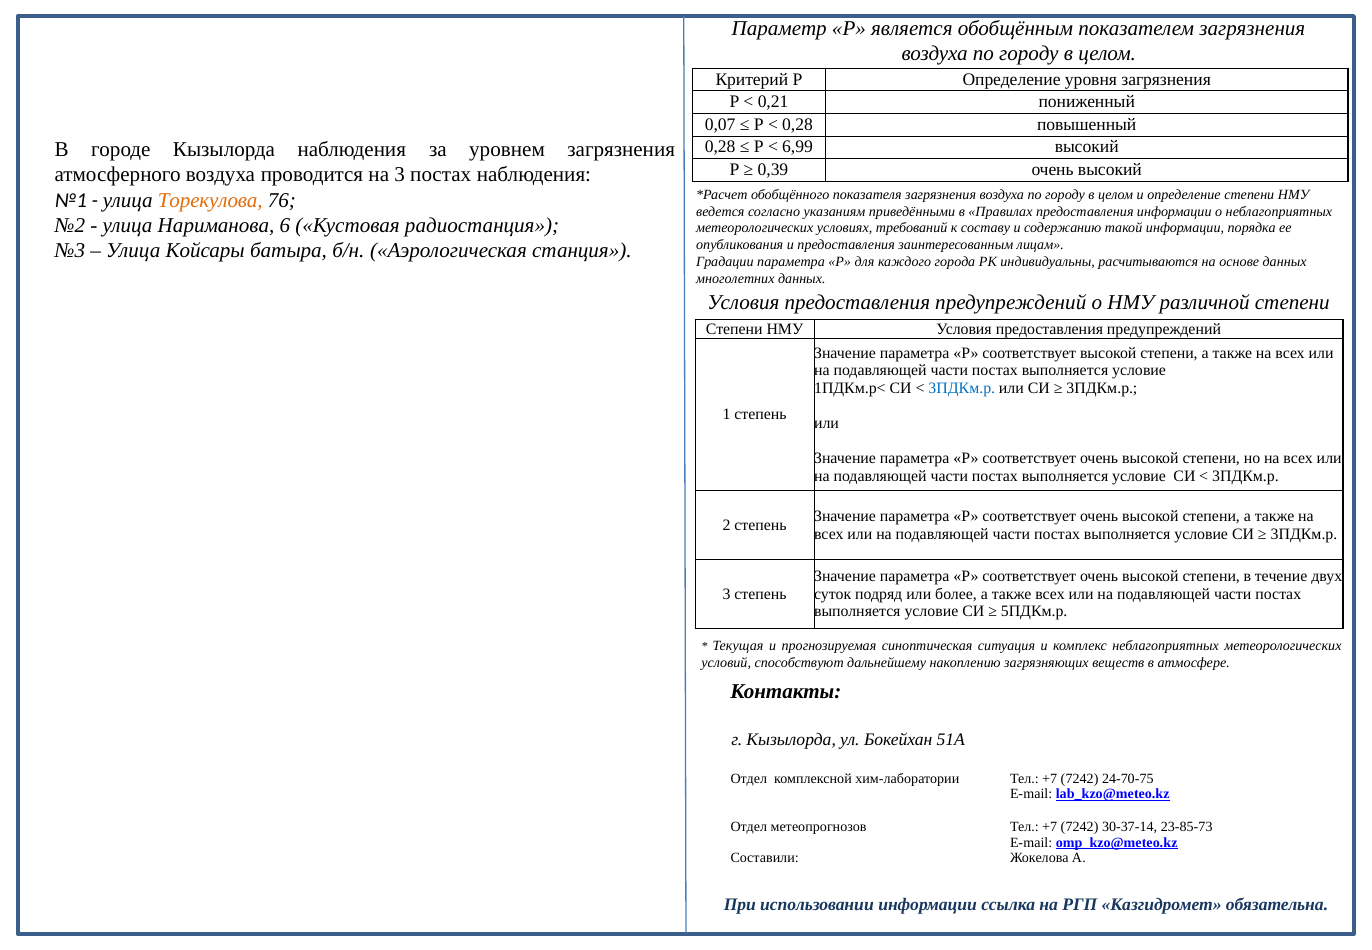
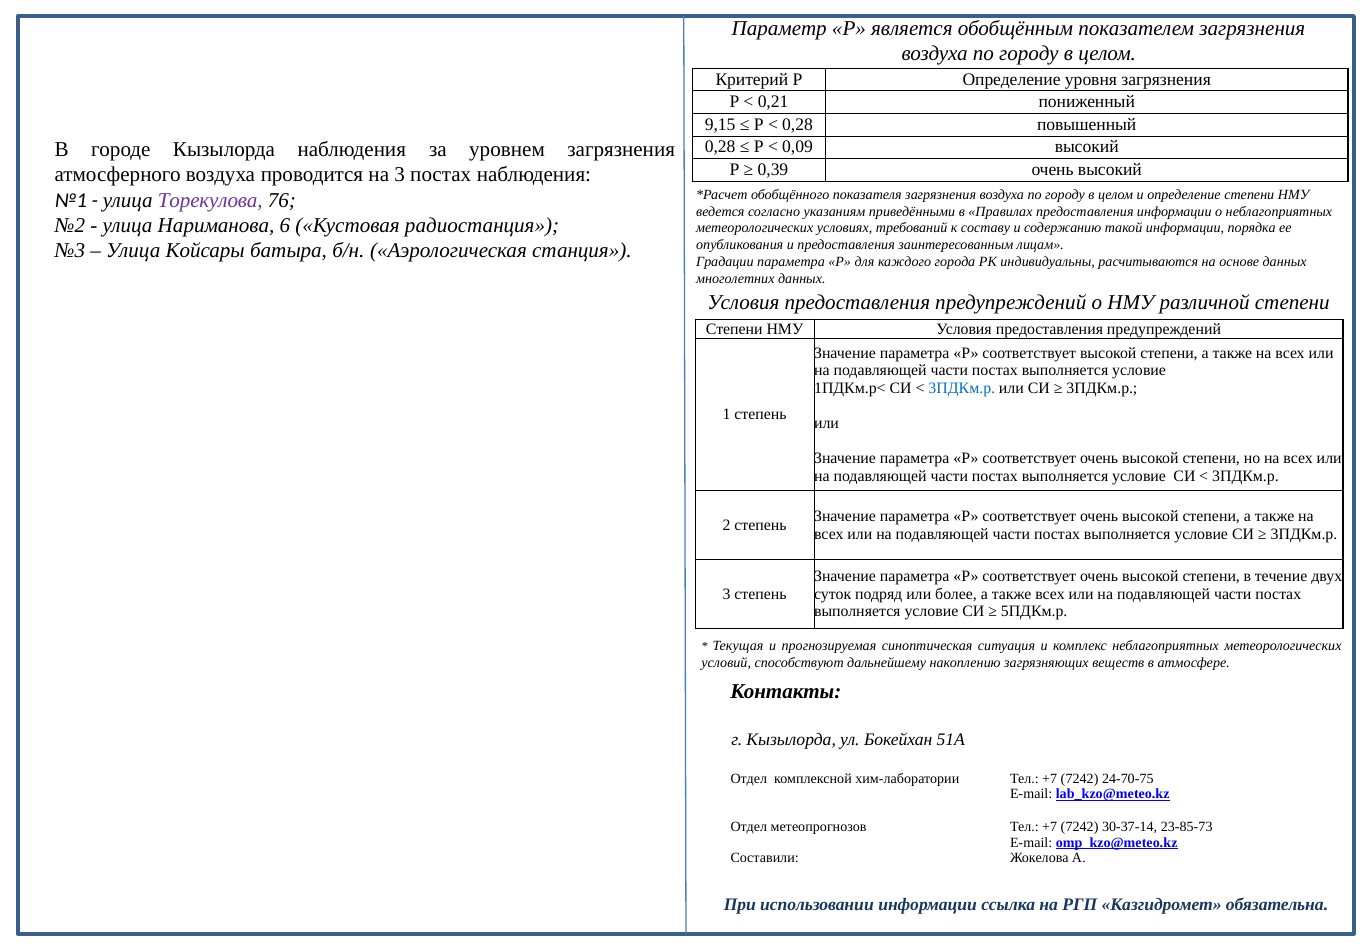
0,07: 0,07 -> 9,15 (720, 125)
6,99: 6,99 -> 0,09 (797, 147)
Торекулова colour: orange -> purple (210, 200)
